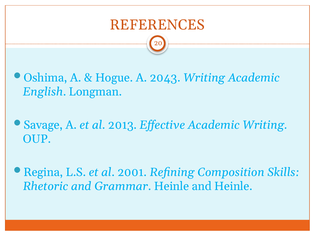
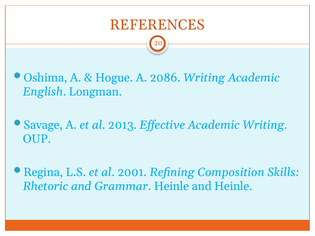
2043: 2043 -> 2086 (165, 78)
